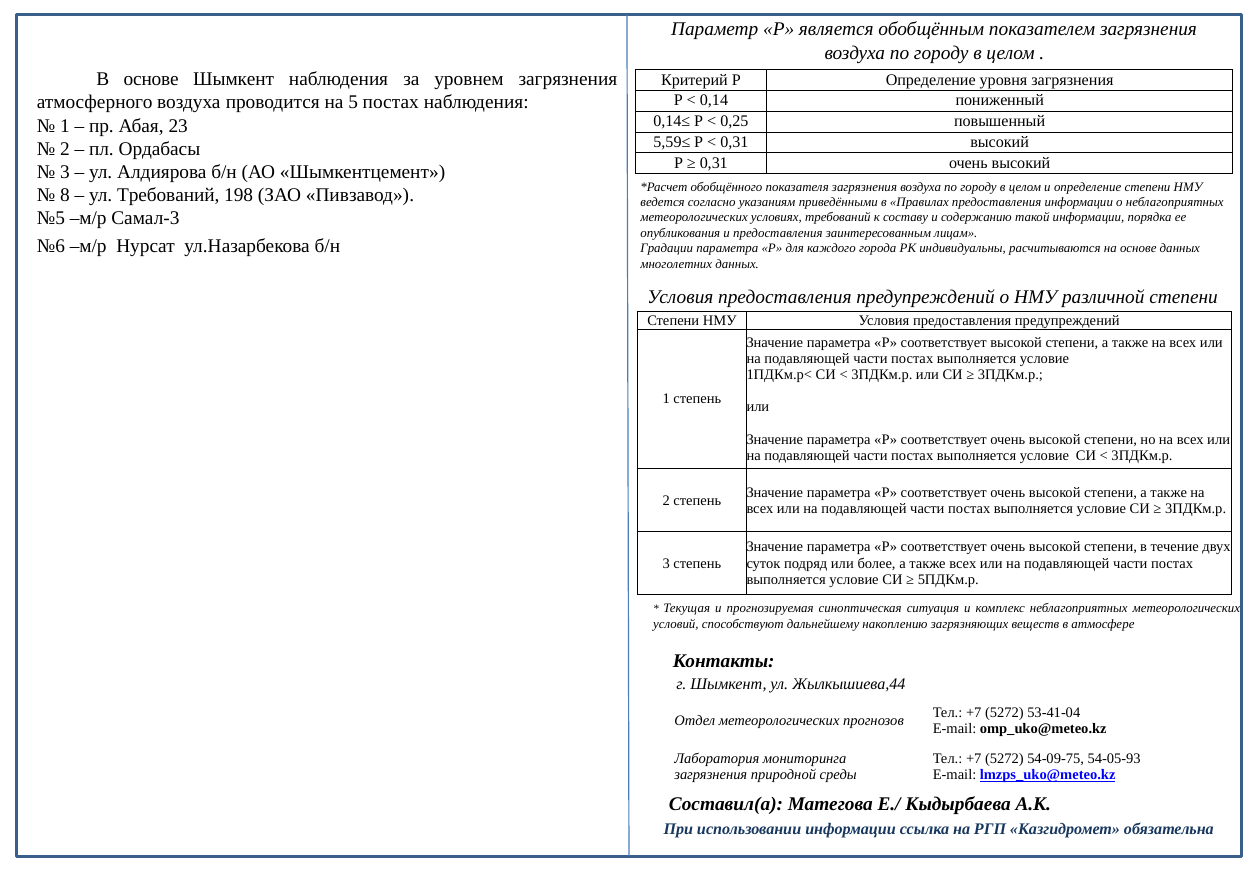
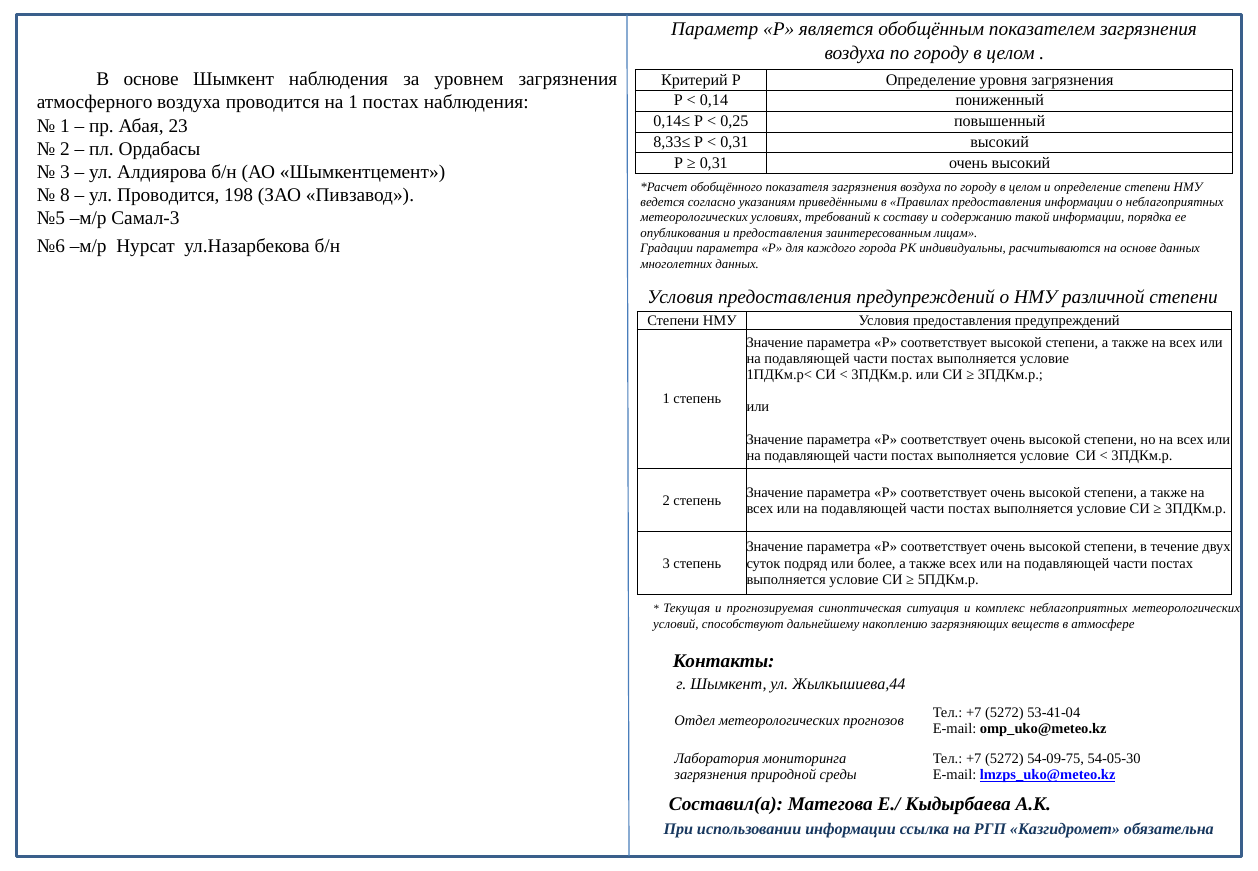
на 5: 5 -> 1 (353, 102)
5,59≤: 5,59≤ -> 8,33≤ (672, 142)
ул Требований: Требований -> Проводится (168, 195)
54-05-93: 54-05-93 -> 54-05-30 (1114, 759)
